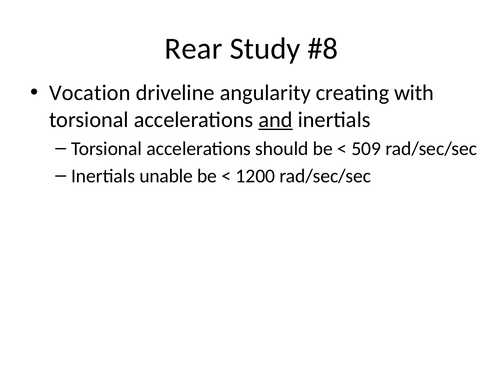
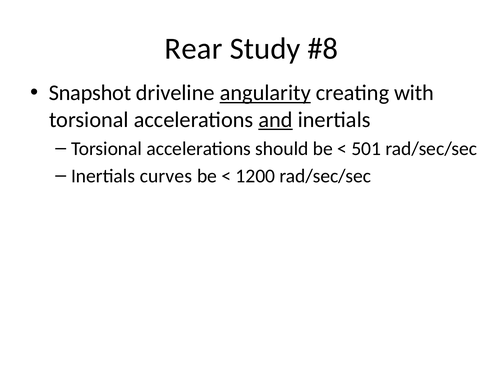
Vocation: Vocation -> Snapshot (90, 93)
angularity underline: none -> present (265, 93)
509: 509 -> 501 (366, 149)
unable: unable -> curves (166, 176)
